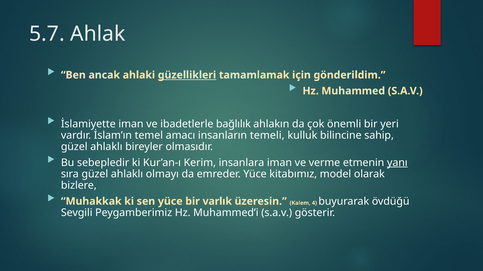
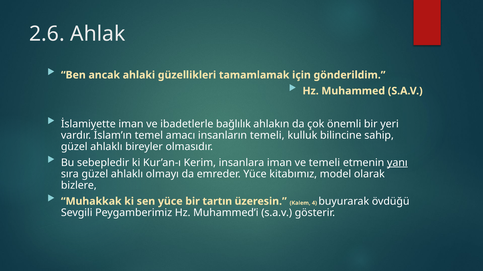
5.7: 5.7 -> 2.6 (47, 34)
güzellikleri underline: present -> none (187, 75)
ve verme: verme -> temeli (324, 163)
varlık: varlık -> tartın (217, 202)
